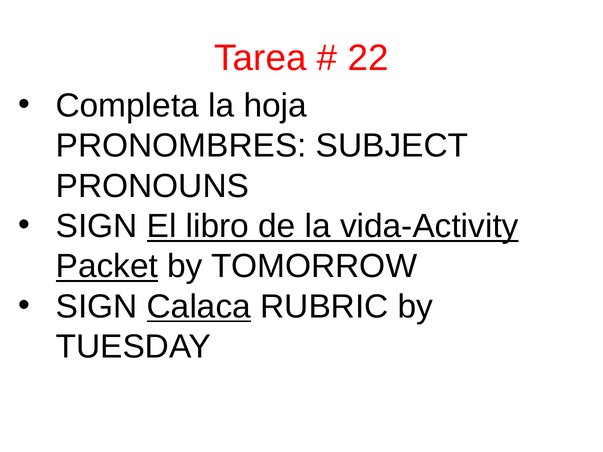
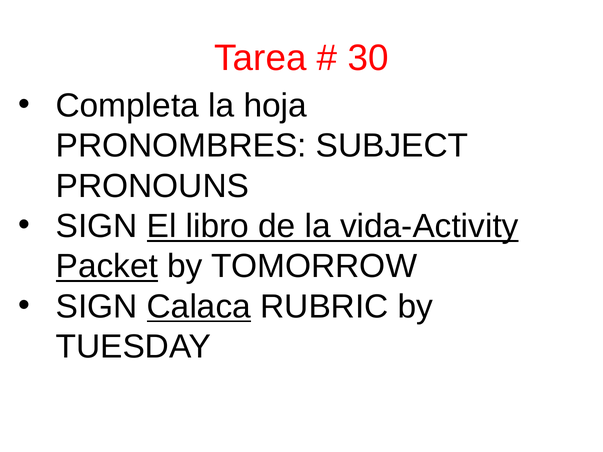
22: 22 -> 30 (368, 58)
